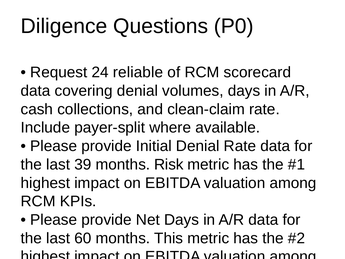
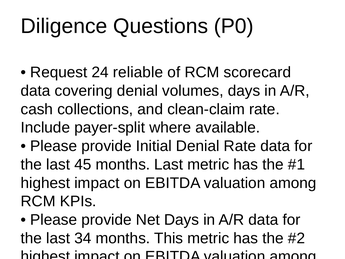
39: 39 -> 45 (83, 164)
months Risk: Risk -> Last (169, 164)
60: 60 -> 34 (83, 238)
